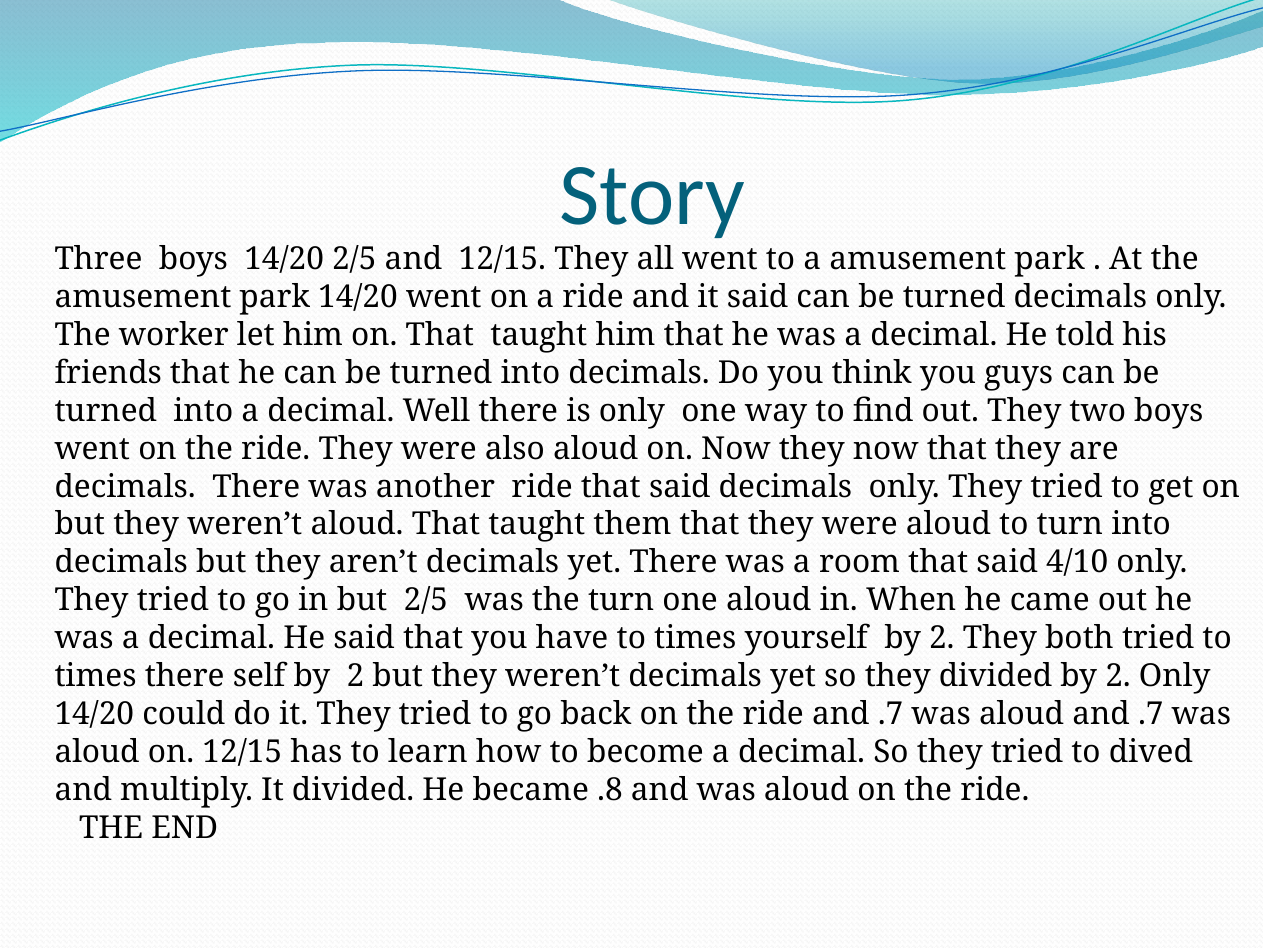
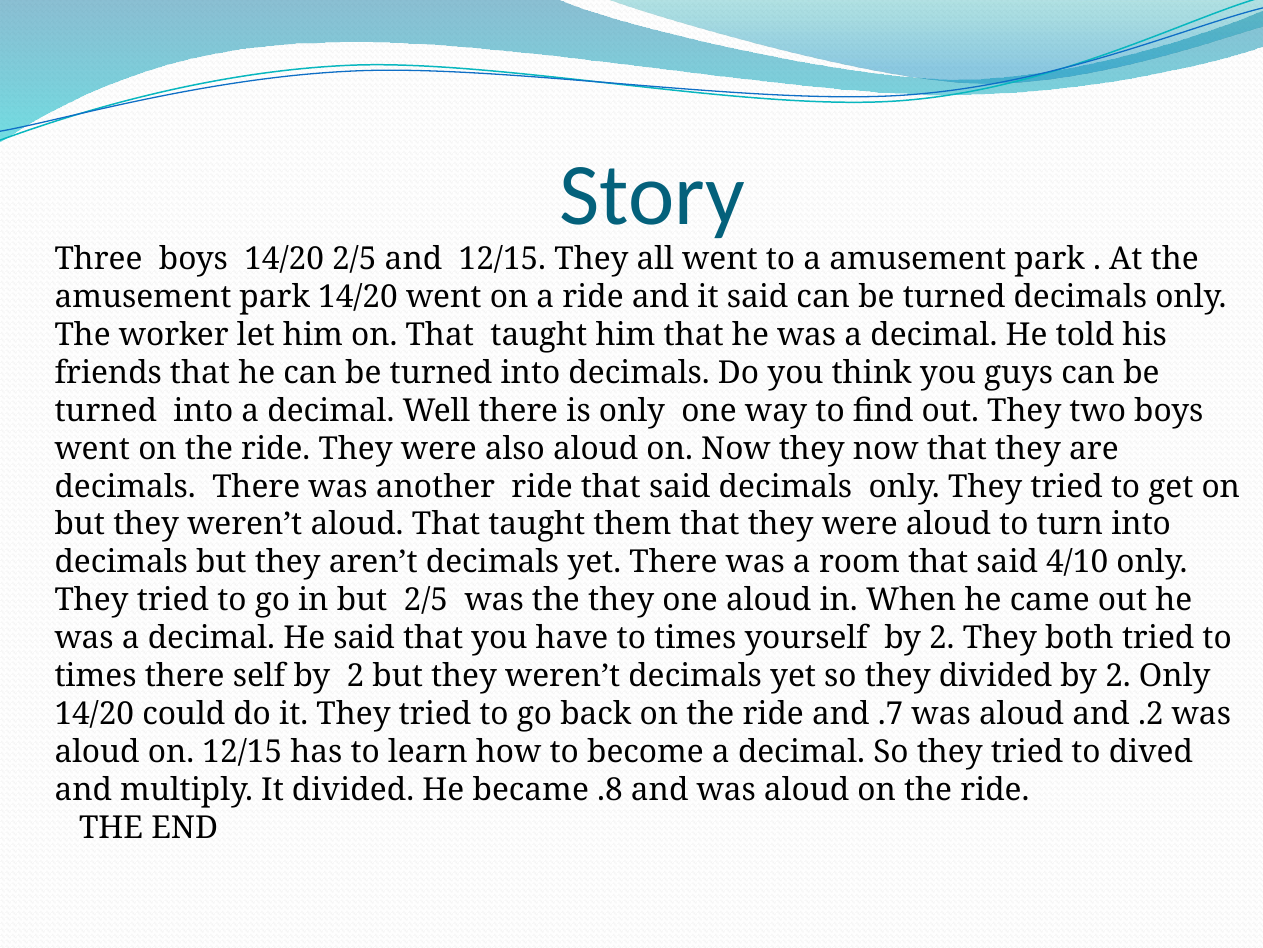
the turn: turn -> they (621, 600)
aloud and .7: .7 -> .2 (1151, 714)
